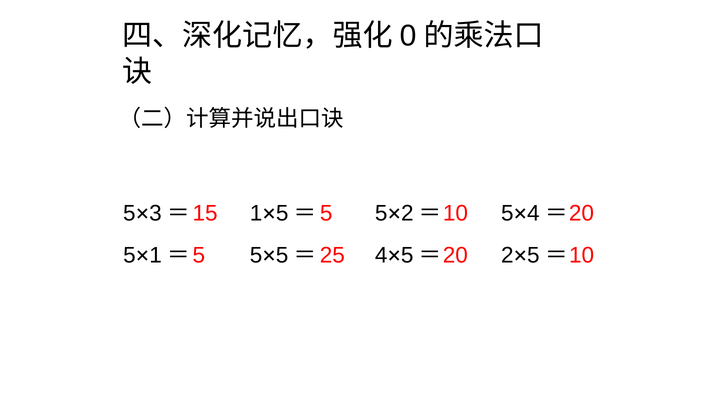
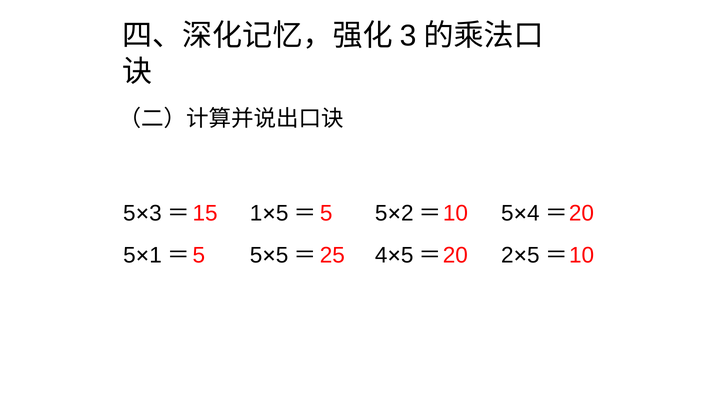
0: 0 -> 3 (408, 36)
